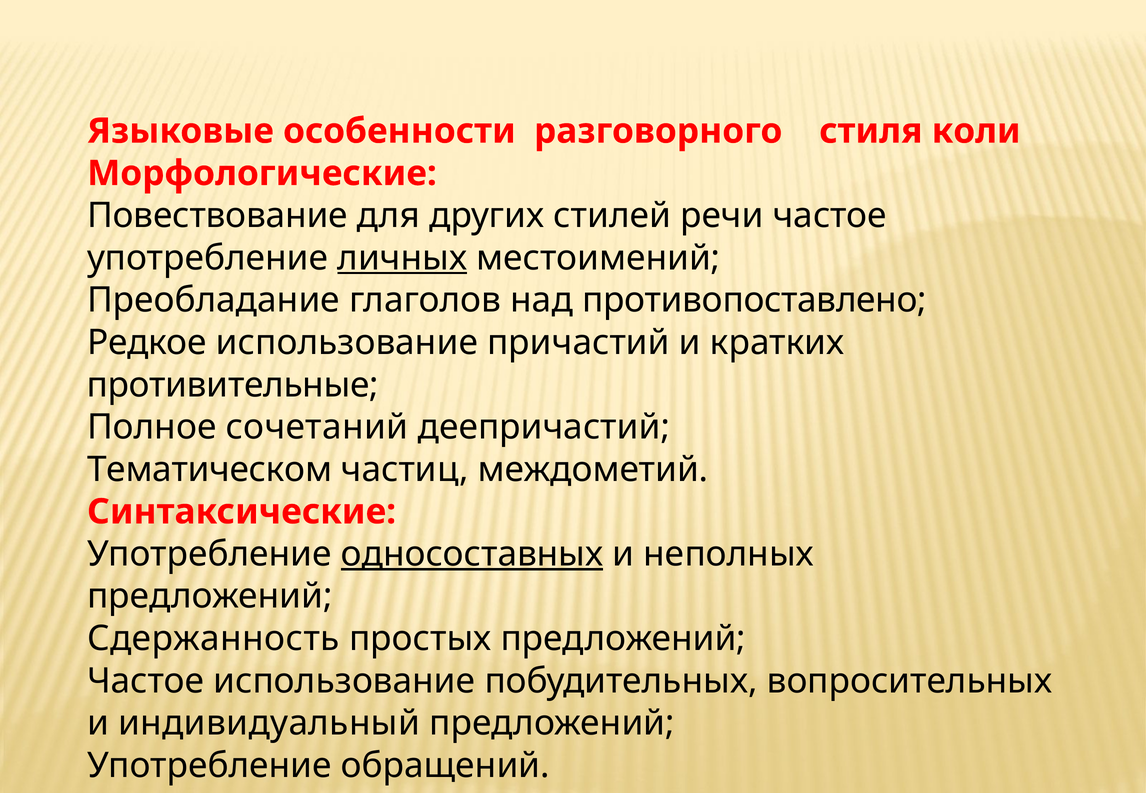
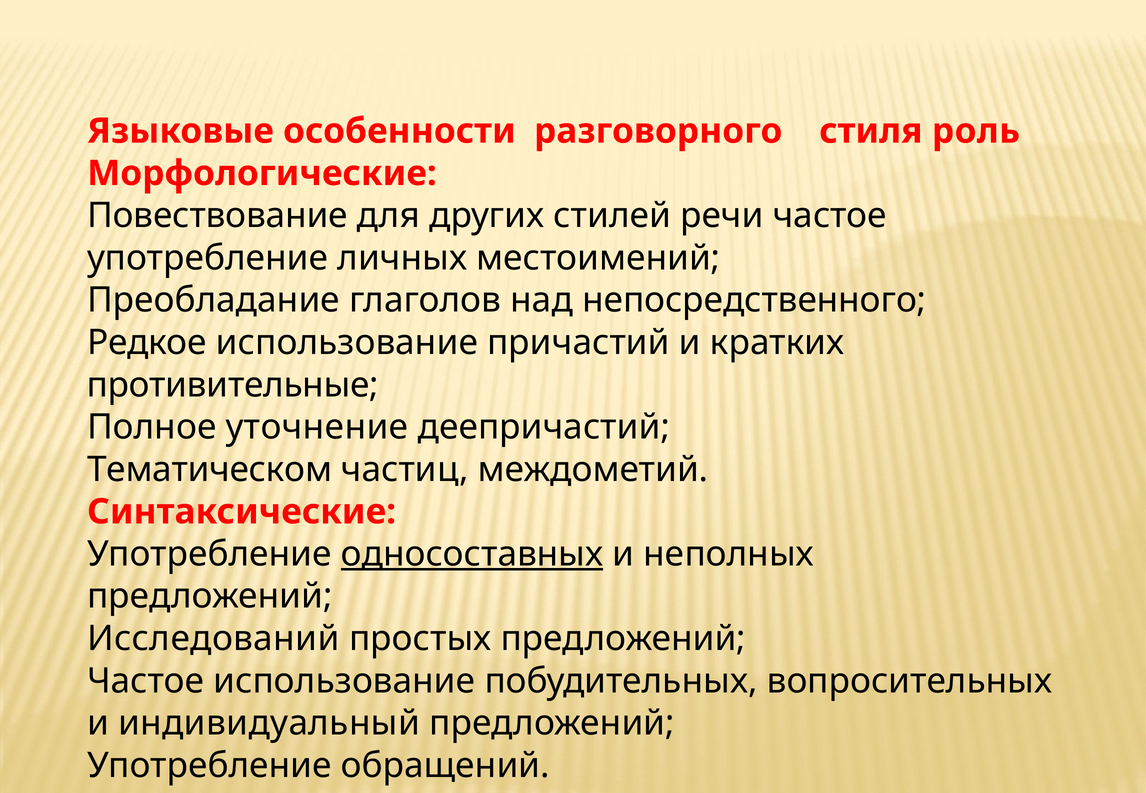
коли: коли -> роль (976, 131)
личных underline: present -> none (402, 258)
противопоставлено: противопоставлено -> непосредственного (754, 300)
сочетаний: сочетаний -> уточнение (317, 427)
Сдержанность: Сдержанность -> Исследований (213, 639)
